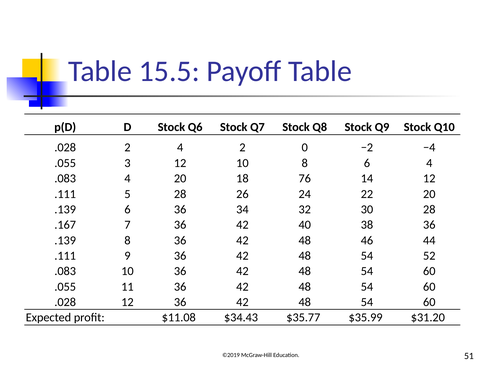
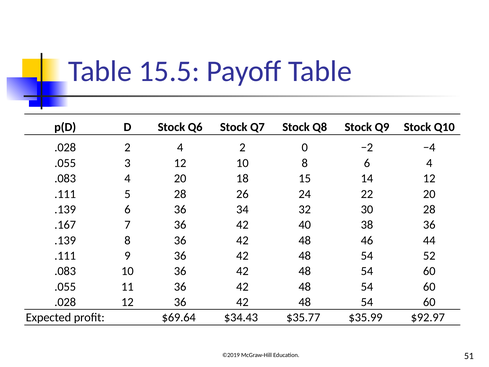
76: 76 -> 15 (305, 178)
$11.08: $11.08 -> $69.64 (179, 317)
$31.20: $31.20 -> $92.97 (428, 317)
